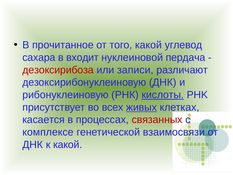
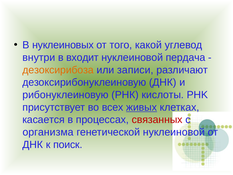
прочитанное: прочитанное -> нуклеиновых (63, 45)
сахара: сахара -> внутри (39, 57)
дезоксирибоза colour: red -> orange (58, 70)
кислоты underline: present -> none (163, 95)
комплексе: комплексе -> организма (48, 132)
генетической взаимосвязи: взаимосвязи -> нуклеиновой (174, 132)
к какой: какой -> поиск (68, 144)
